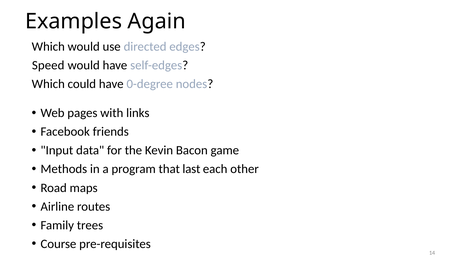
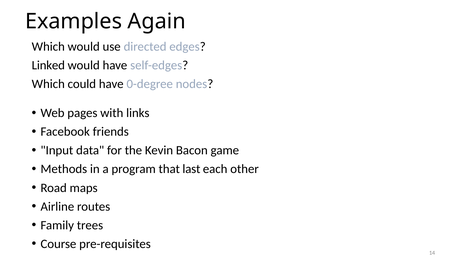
Speed: Speed -> Linked (48, 65)
